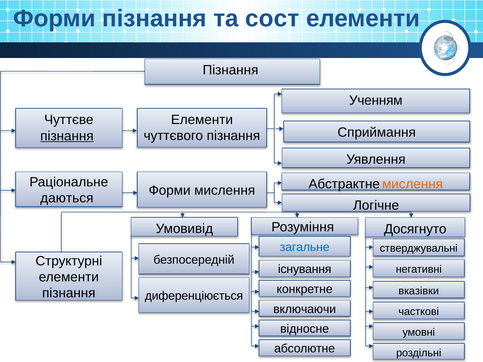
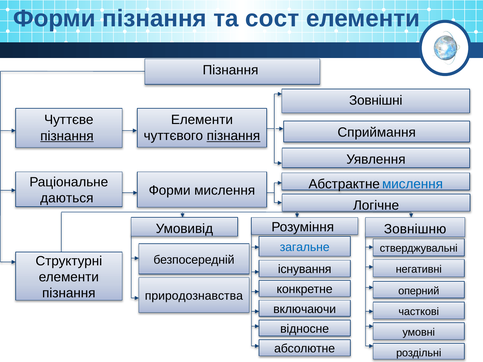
Ученням: Ученням -> Зовнішні (376, 100)
пізнання underline: none -> present (233, 136)
мислення colour: orange -> blue (413, 184)
Досягнуто: Досягнуто -> Зовнішню (415, 229)
вказівки: вказівки -> оперний (419, 291)
диференціюється: диференціюється -> природознавства (194, 296)
